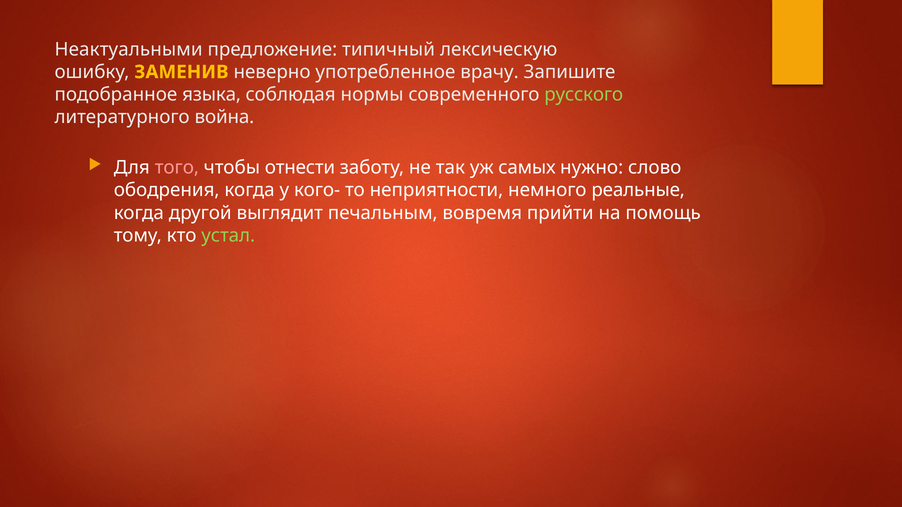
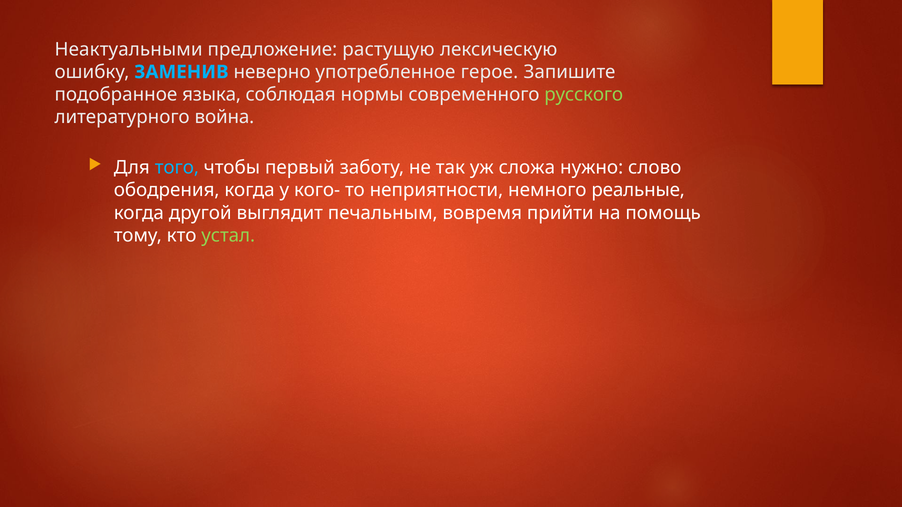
типичный: типичный -> растущую (388, 49)
ЗАМЕНИВ colour: yellow -> light blue (181, 72)
врачу: врачу -> герое (489, 72)
того colour: pink -> light blue (177, 168)
отнести: отнести -> первый (300, 168)
самых: самых -> сложа (527, 168)
